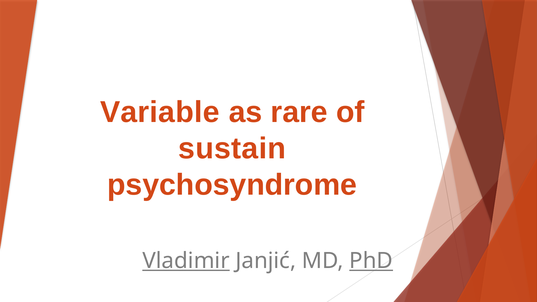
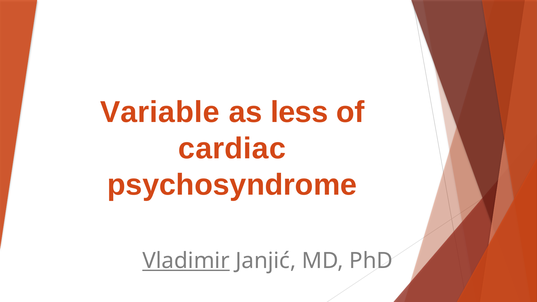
rare: rare -> less (299, 112)
sustain: sustain -> cardiac (232, 149)
PhD underline: present -> none (371, 261)
